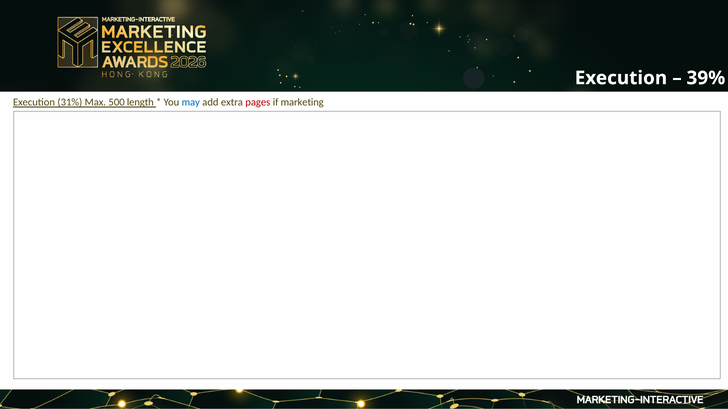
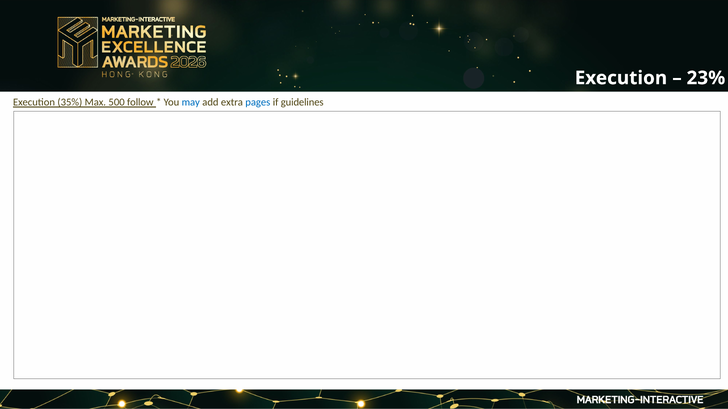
39%: 39% -> 23% (706, 78)
31%: 31% -> 35% (70, 102)
length: length -> follow (140, 102)
pages colour: red -> blue (258, 102)
marketing: marketing -> guidelines (302, 102)
